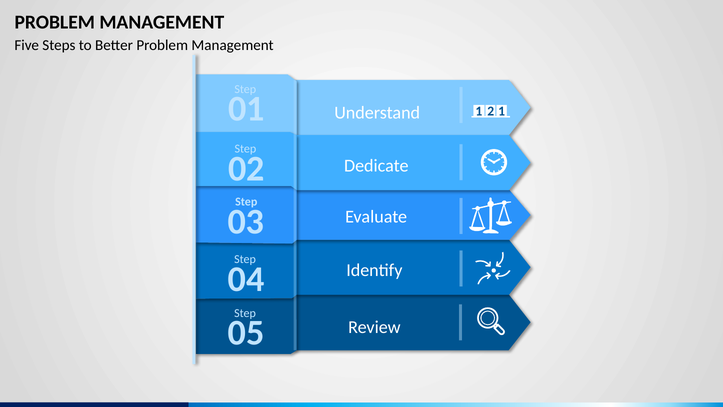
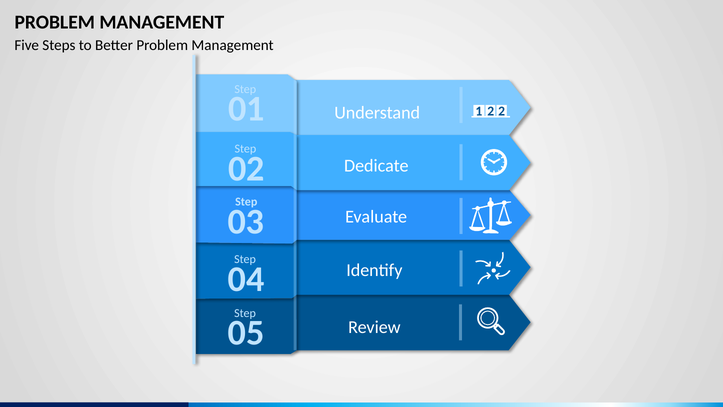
1 1: 1 -> 2 (502, 111)
